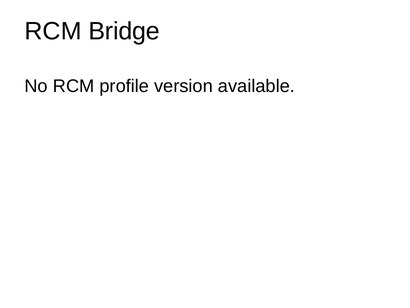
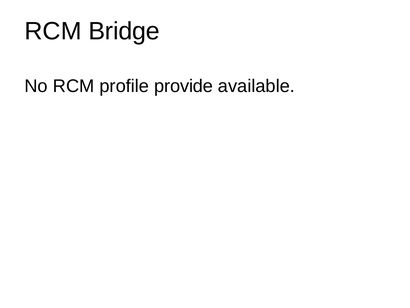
version: version -> provide (184, 86)
